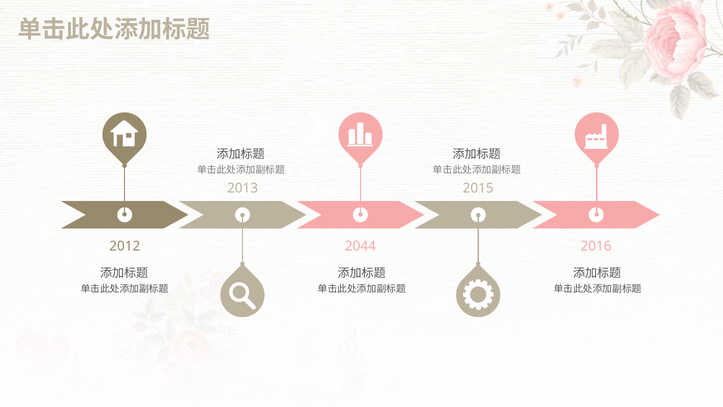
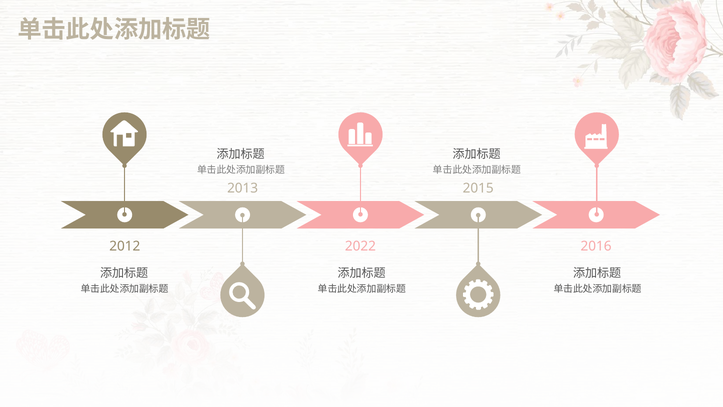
2044: 2044 -> 2022 (360, 246)
